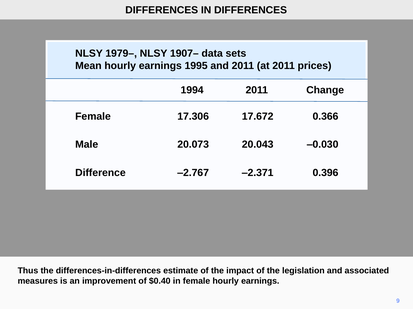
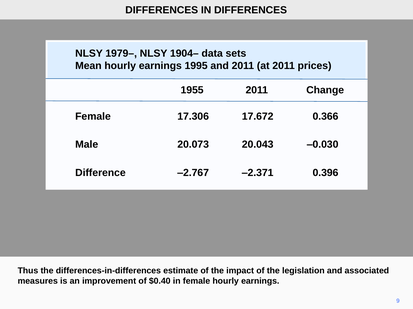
1907–: 1907– -> 1904– (184, 54)
1994: 1994 -> 1955 (192, 90)
